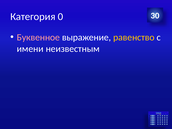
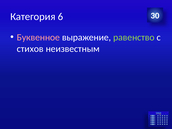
0: 0 -> 6 (60, 17)
равенство colour: yellow -> light green (134, 37)
имени: имени -> стихов (30, 49)
